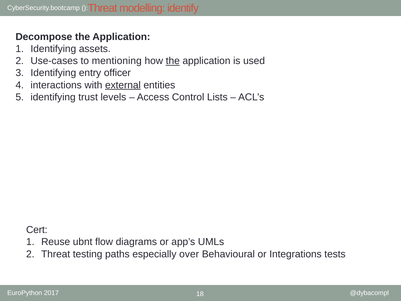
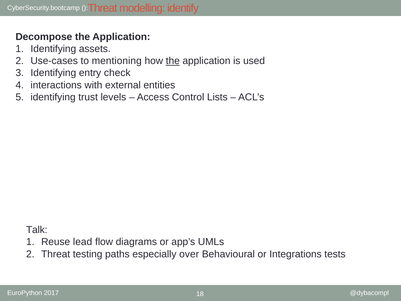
officer: officer -> check (117, 73)
external underline: present -> none (123, 85)
Cert: Cert -> Talk (37, 230)
ubnt: ubnt -> lead (83, 242)
